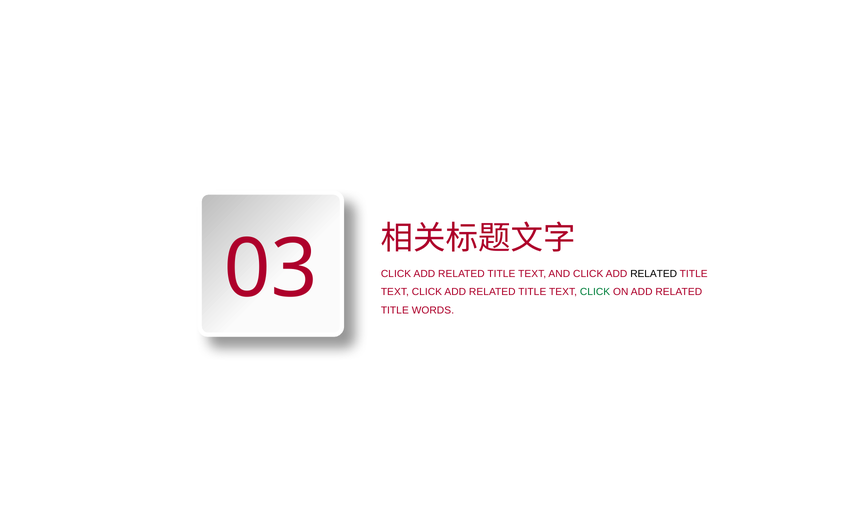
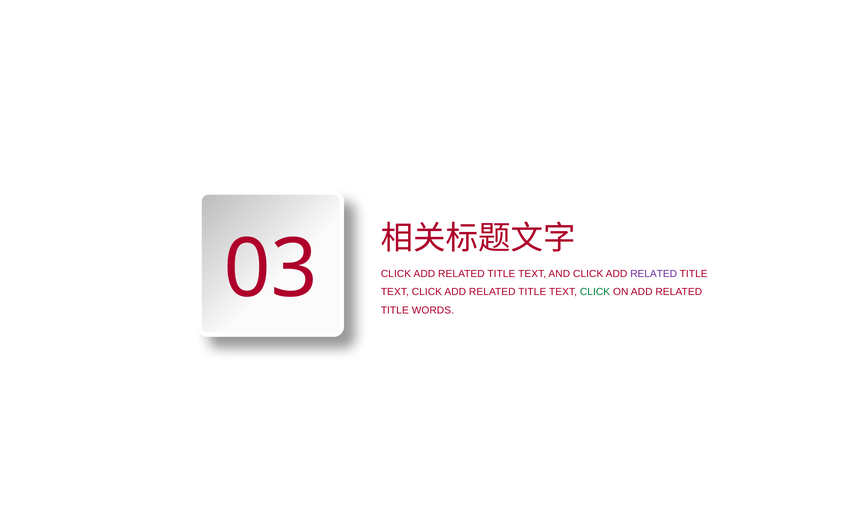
RELATED colour: black -> purple (654, 274)
